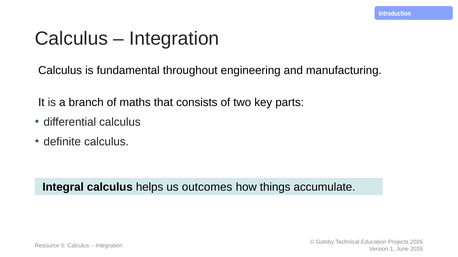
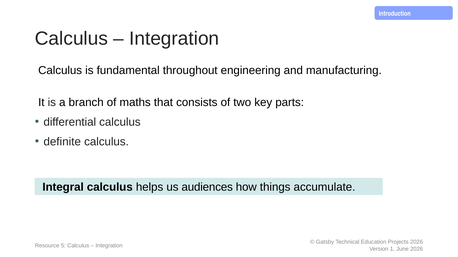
outcomes: outcomes -> audiences (207, 188)
